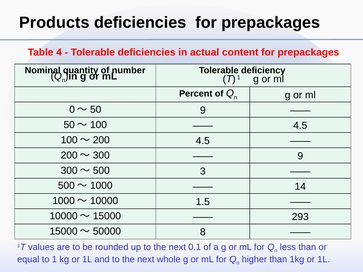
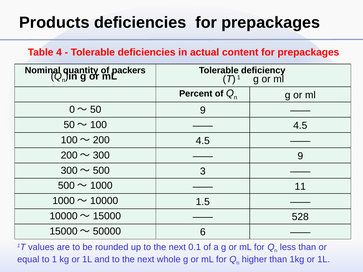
number: number -> packers (129, 71)
14: 14 -> 11 (300, 187)
293: 293 -> 528 (300, 217)
8: 8 -> 6 (203, 232)
